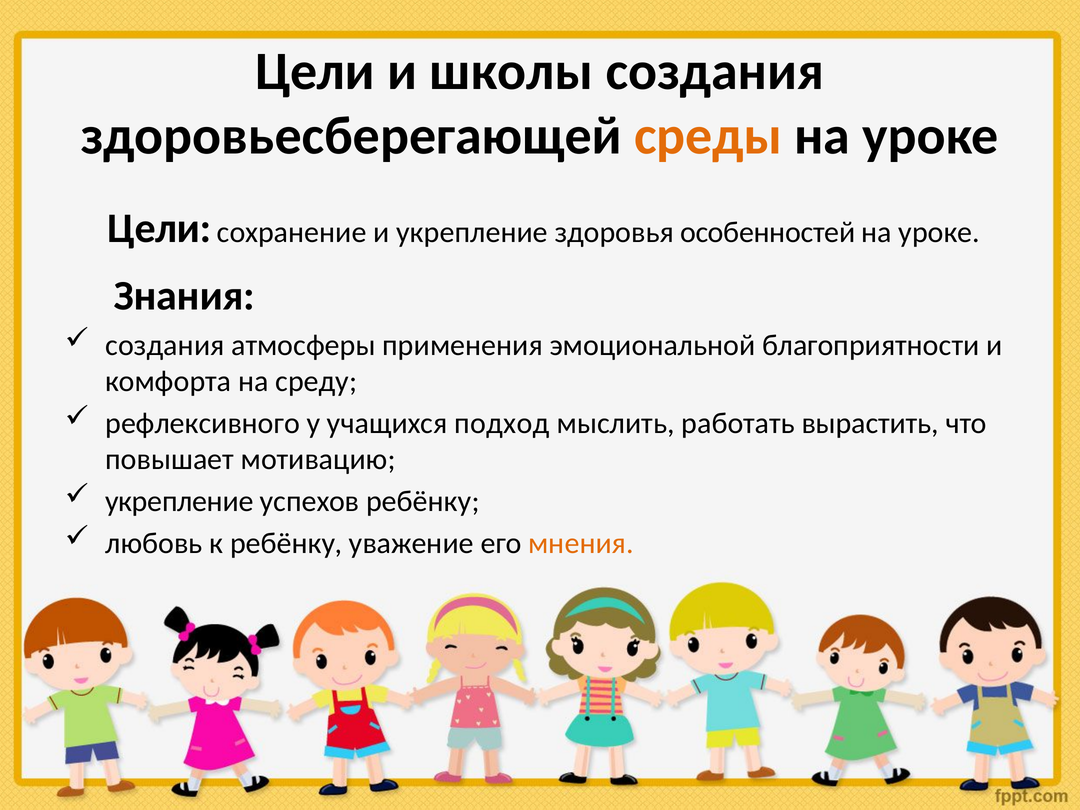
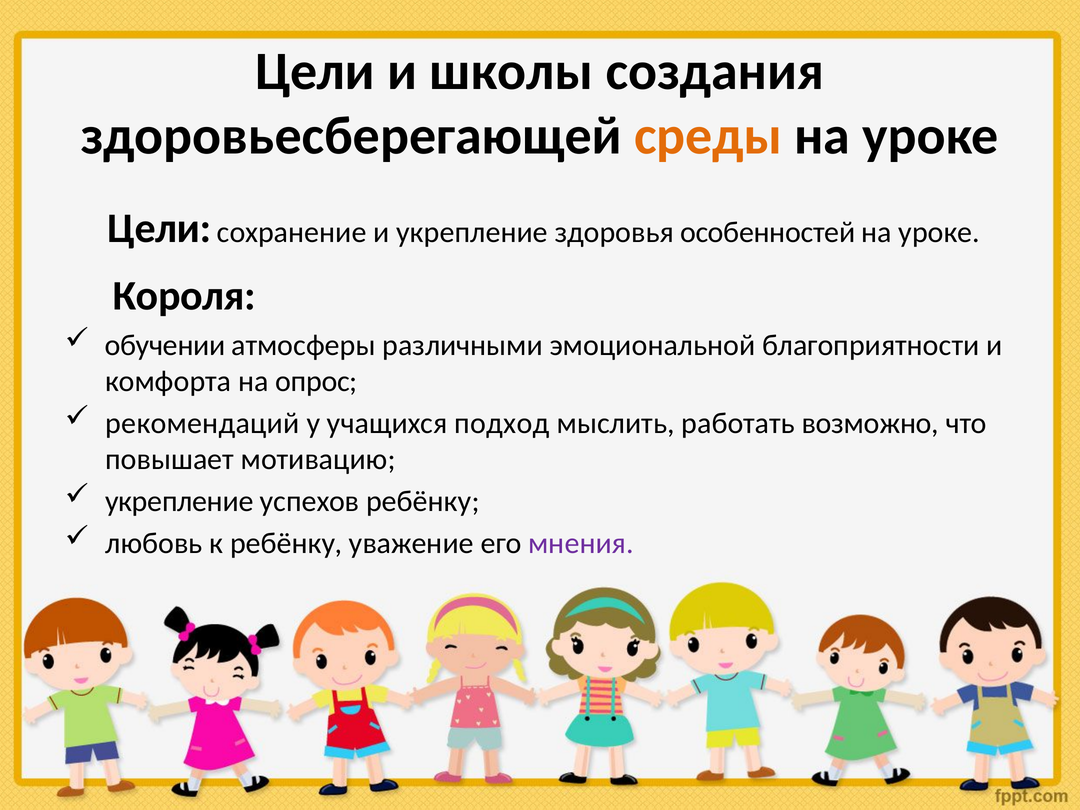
Знания: Знания -> Короля (184, 296)
создания: создания -> обучении (165, 345)
применения: применения -> различными (463, 345)
среду: среду -> опрос (316, 381)
рефлексивного: рефлексивного -> рекомендаций (202, 423)
вырастить: вырастить -> возможно (870, 423)
мнения colour: orange -> purple (581, 543)
